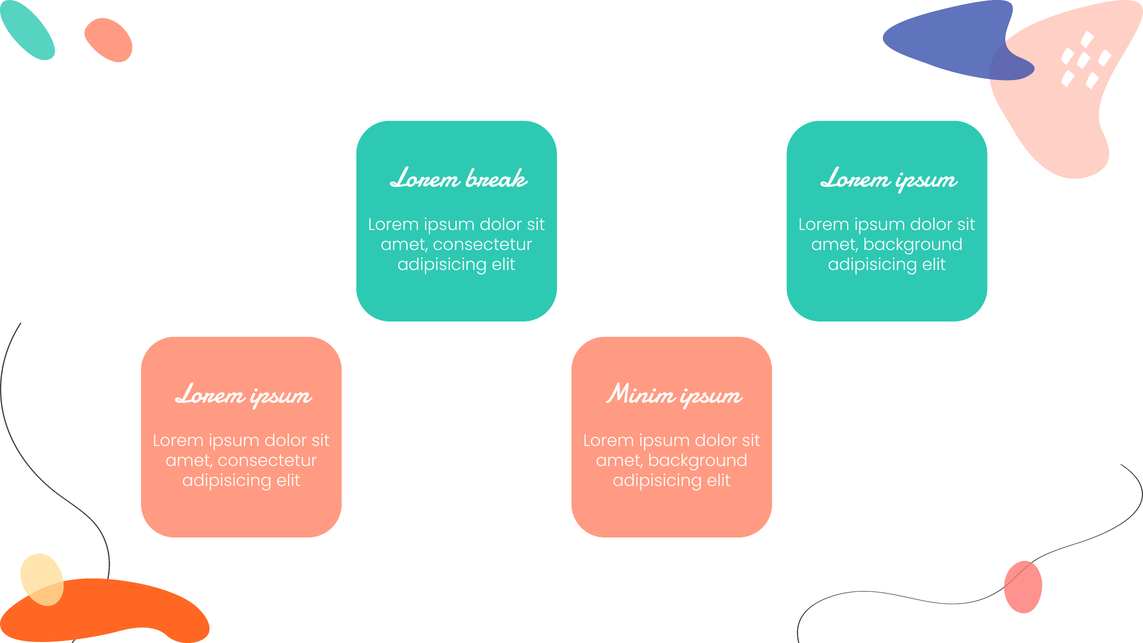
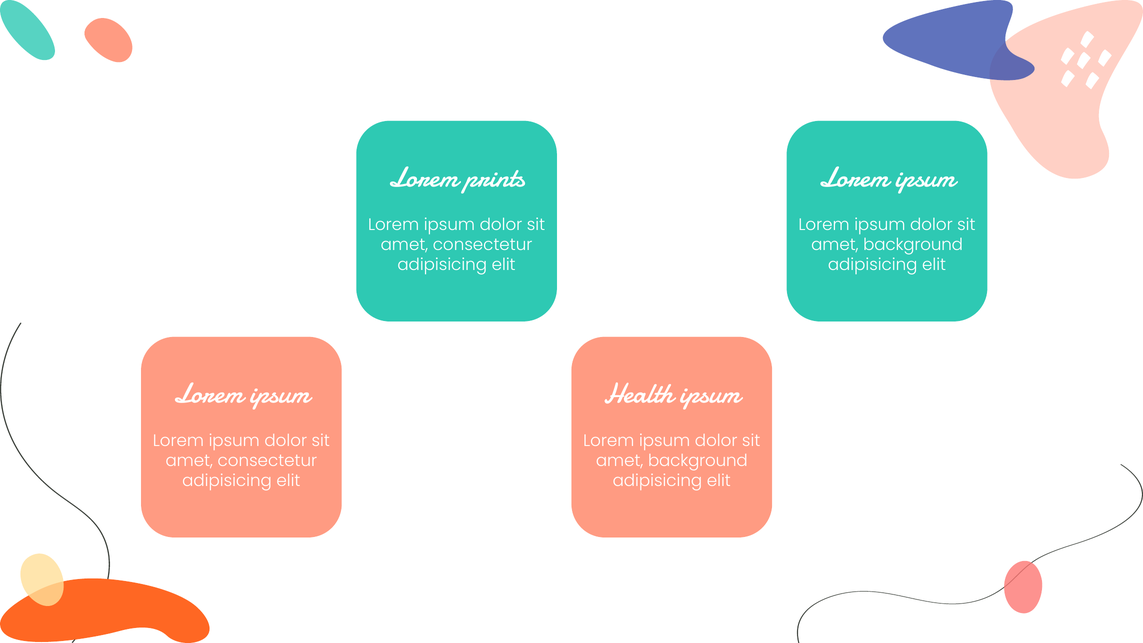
break: break -> prints (495, 177)
Minim: Minim -> Health (638, 393)
